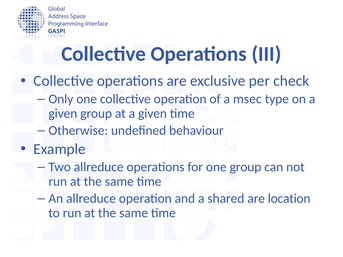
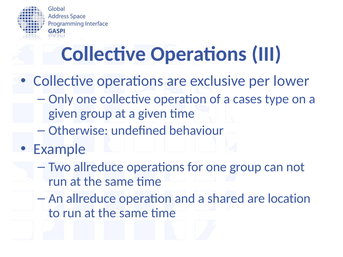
check: check -> lower (291, 81)
msec: msec -> cases (247, 99)
